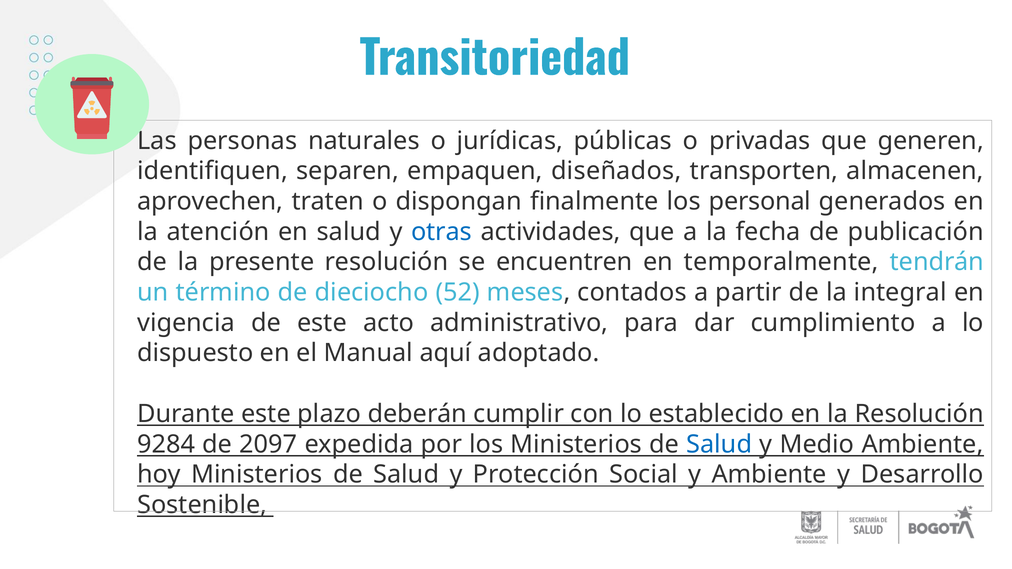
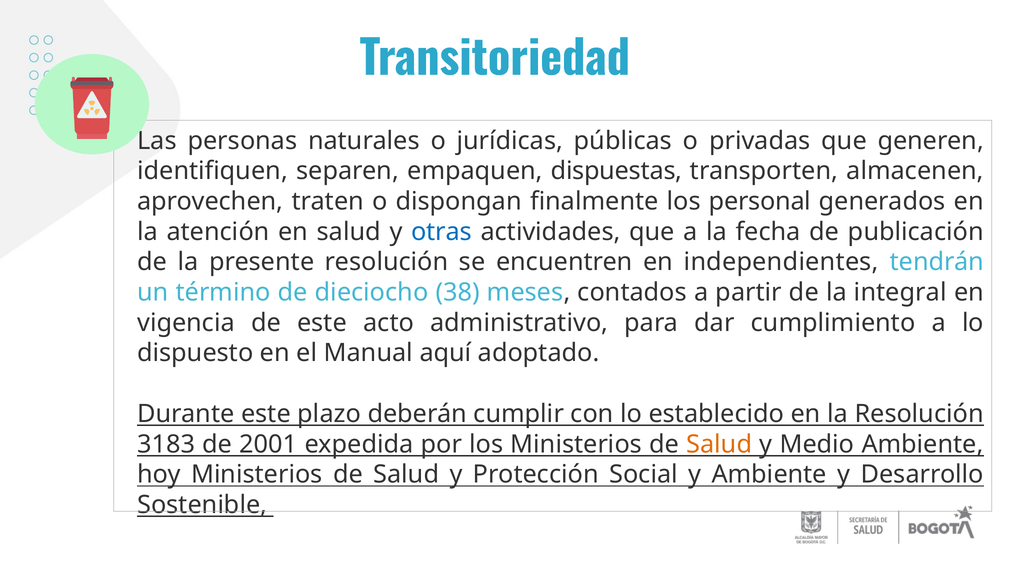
diseñados: diseñados -> dispuestas (616, 171)
temporalmente: temporalmente -> independientes (781, 262)
52: 52 -> 38 (458, 293)
9284: 9284 -> 3183 (166, 444)
2097: 2097 -> 2001 (268, 444)
Salud colour: blue -> orange (719, 444)
